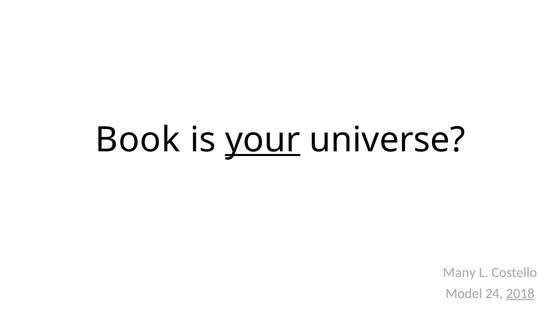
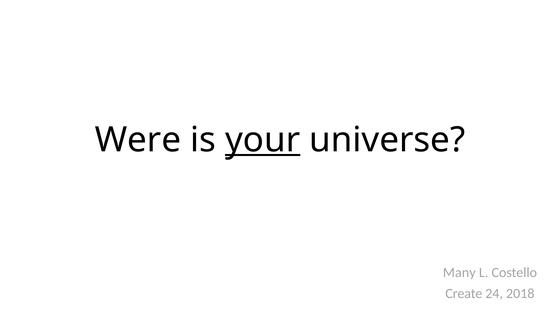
Book: Book -> Were (138, 140)
Model: Model -> Create (464, 294)
2018 underline: present -> none (520, 294)
